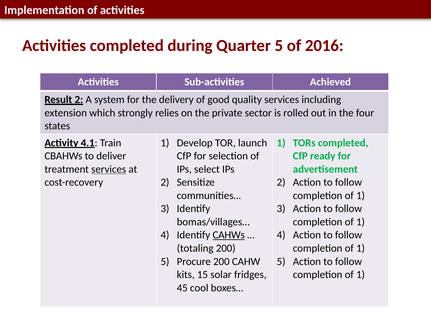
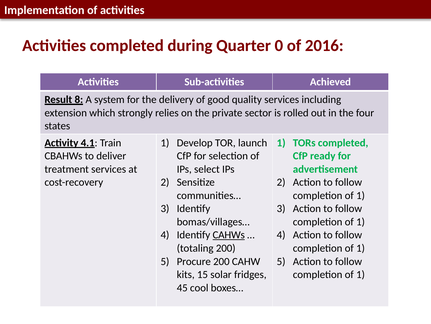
Quarter 5: 5 -> 0 (279, 46)
Result 2: 2 -> 8 (79, 99)
services underline: present -> none (109, 169)
